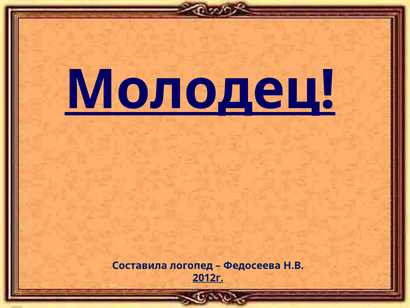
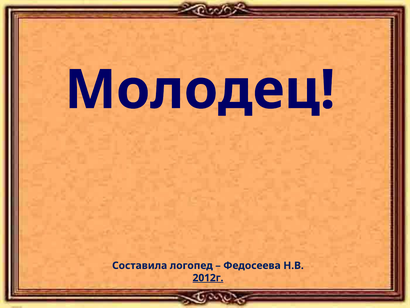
Молодец underline: present -> none (200, 90)
